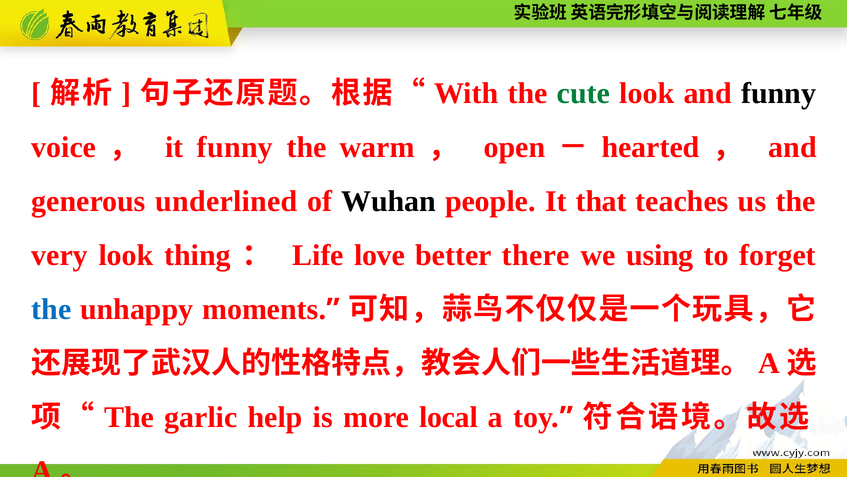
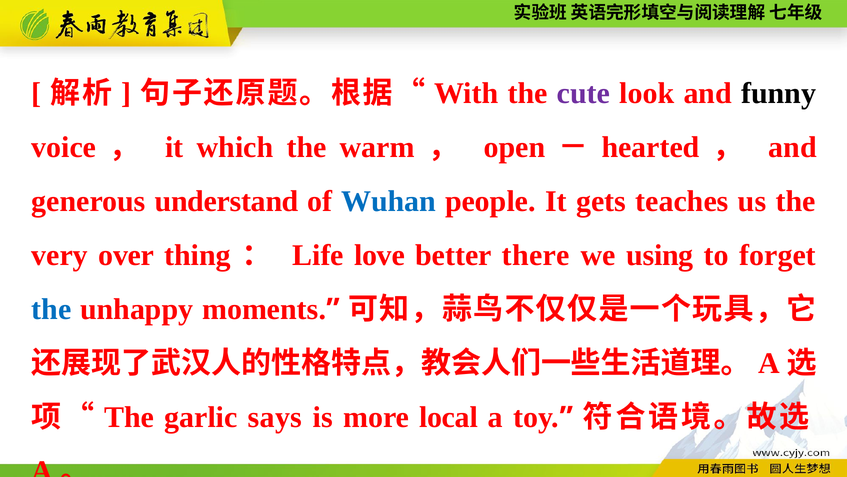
cute colour: green -> purple (583, 93)
it funny: funny -> which (235, 147)
underlined: underlined -> understand (227, 201)
Wuhan colour: black -> blue (389, 201)
that: that -> gets (601, 201)
very look: look -> over (126, 255)
help: help -> says (275, 417)
